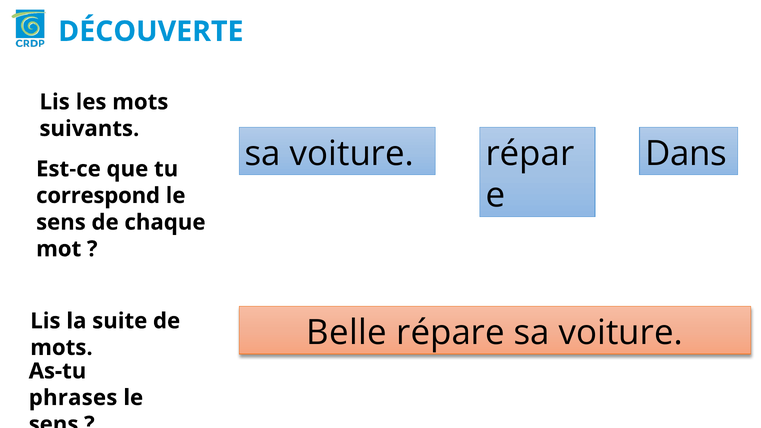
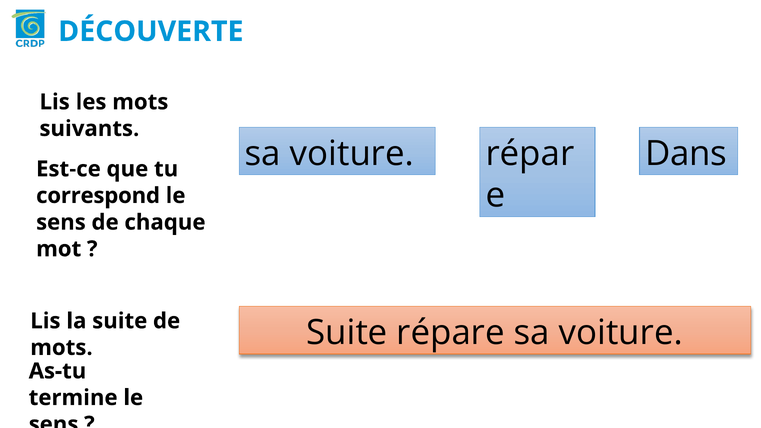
mots Belle: Belle -> Suite (347, 333)
phrases: phrases -> termine (73, 398)
